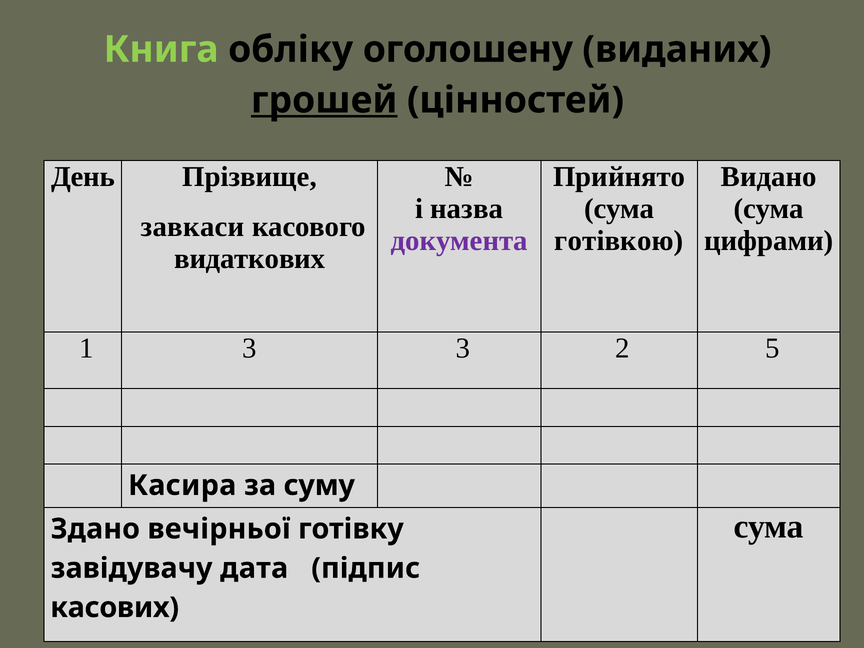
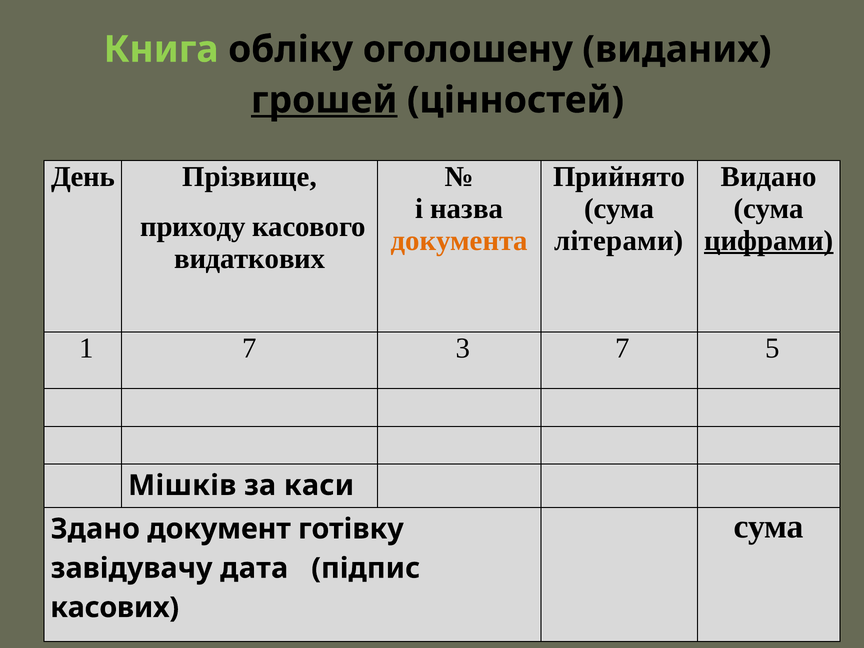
завкаси: завкаси -> приходу (193, 227)
документа colour: purple -> orange (459, 241)
готівкою: готівкою -> літерами (619, 241)
цифрами underline: none -> present (769, 241)
1 3: 3 -> 7 (250, 348)
3 2: 2 -> 7 (623, 348)
Касира: Касира -> Мішків (182, 485)
суму: суму -> каси (319, 485)
вечірньої: вечірньої -> документ (219, 529)
